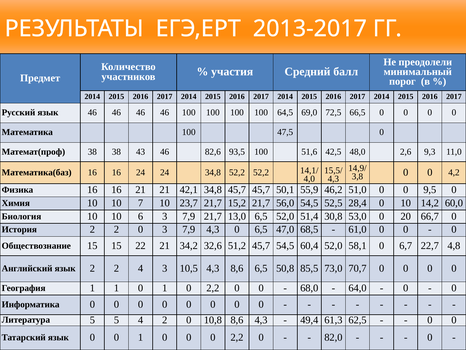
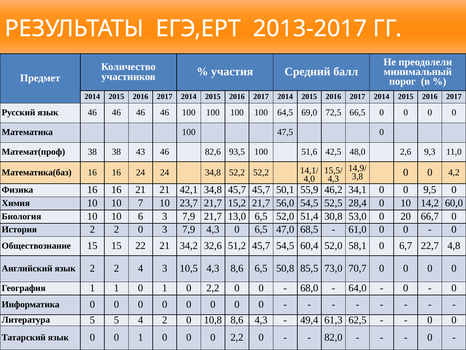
51,0: 51,0 -> 34,1 (358, 190)
